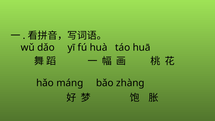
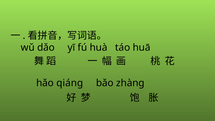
máng: máng -> qiánɡ (70, 83)
